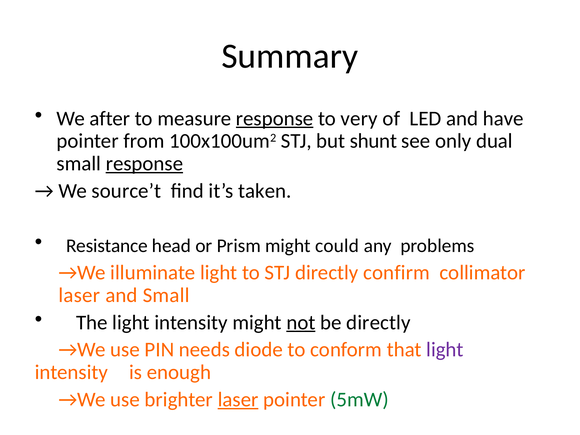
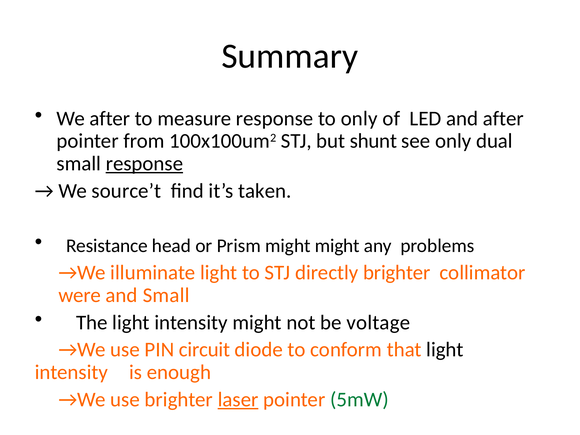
response underline: present -> none (275, 118)
to very: very -> only (359, 118)
and have: have -> after (503, 118)
might could: could -> might (337, 246)
directly confirm: confirm -> brighter (397, 273)
laser: laser -> were (80, 295)
not underline: present -> none (301, 322)
be directly: directly -> voltage (378, 322)
needs: needs -> circuit (204, 350)
light colour: purple -> black (445, 350)
